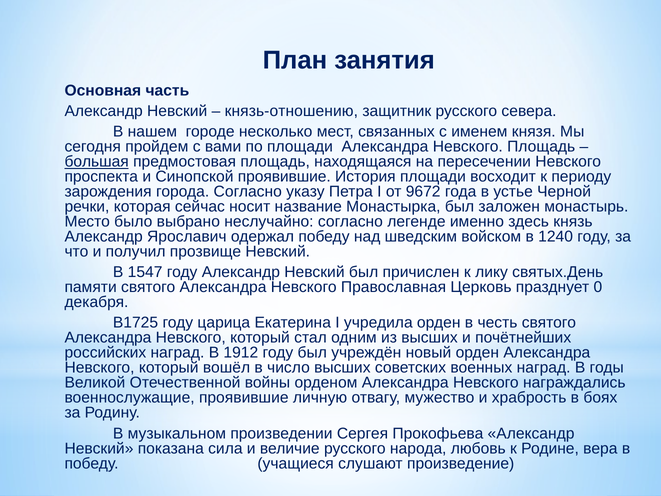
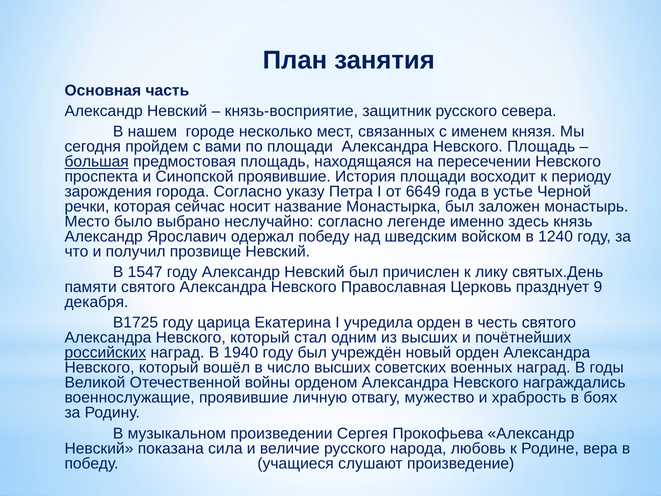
князь-отношению: князь-отношению -> князь-восприятие (291, 111)
9672: 9672 -> 6649 (423, 192)
0: 0 -> 9 (598, 287)
российских underline: none -> present (105, 353)
1912: 1912 -> 1940 (241, 353)
